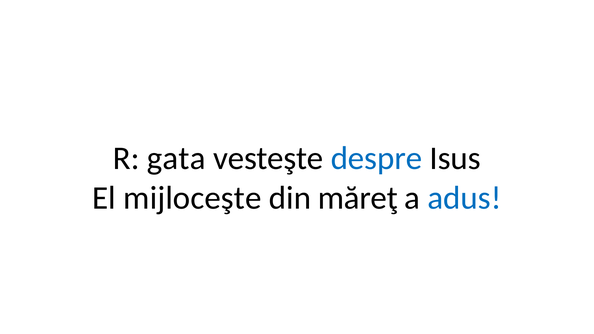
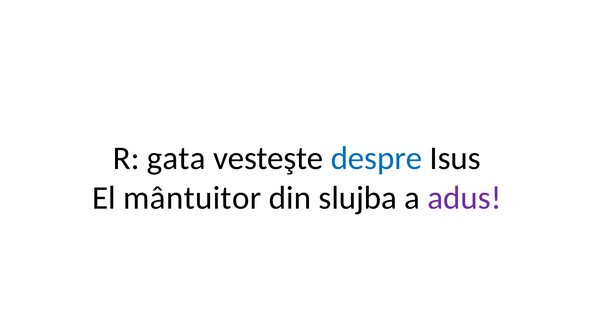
mijloceşte: mijloceşte -> mântuitor (192, 198)
măreţ: măreţ -> slujba (358, 198)
adus colour: blue -> purple (464, 198)
